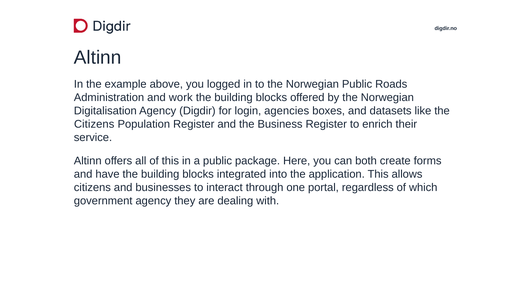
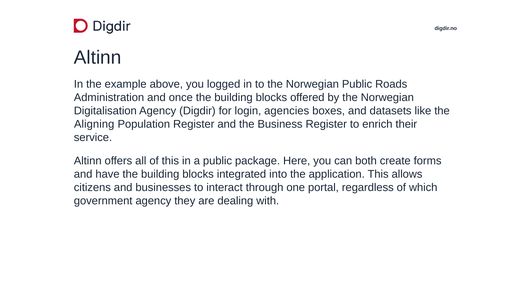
work: work -> once (181, 97)
Citizens: Citizens -> Aligning (94, 124)
